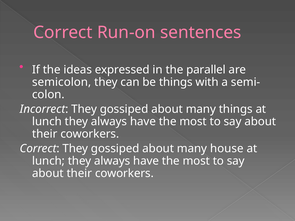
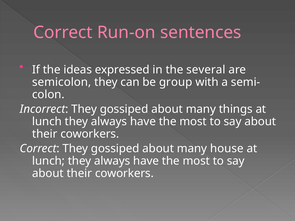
parallel: parallel -> several (206, 70)
be things: things -> group (176, 82)
